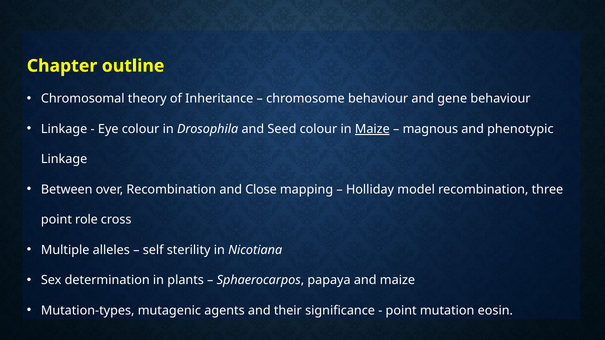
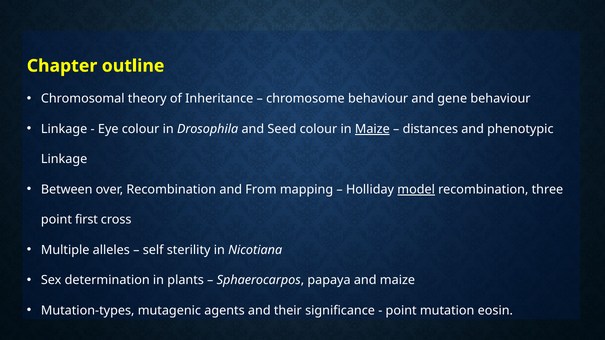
magnous: magnous -> distances (430, 129)
Close: Close -> From (261, 190)
model underline: none -> present (416, 190)
role: role -> first (86, 220)
